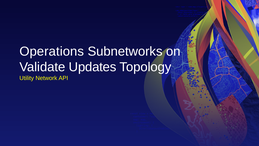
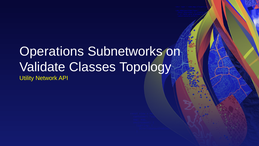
Updates: Updates -> Classes (92, 67)
